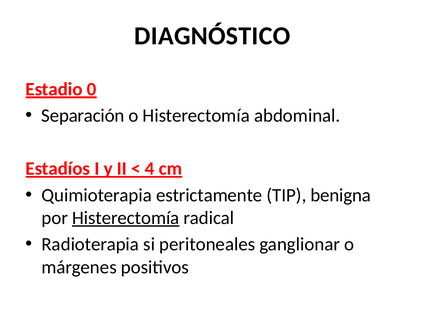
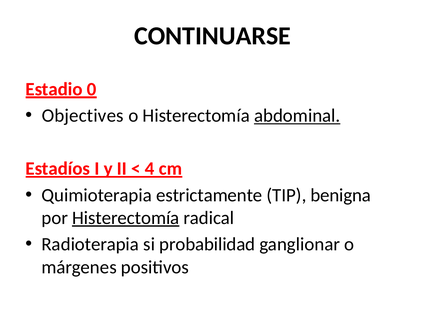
DIAGNÓSTICO: DIAGNÓSTICO -> CONTINUARSE (212, 36)
Separación: Separación -> Objectives (83, 116)
abdominal underline: none -> present (297, 116)
peritoneales: peritoneales -> probabilidad (207, 244)
